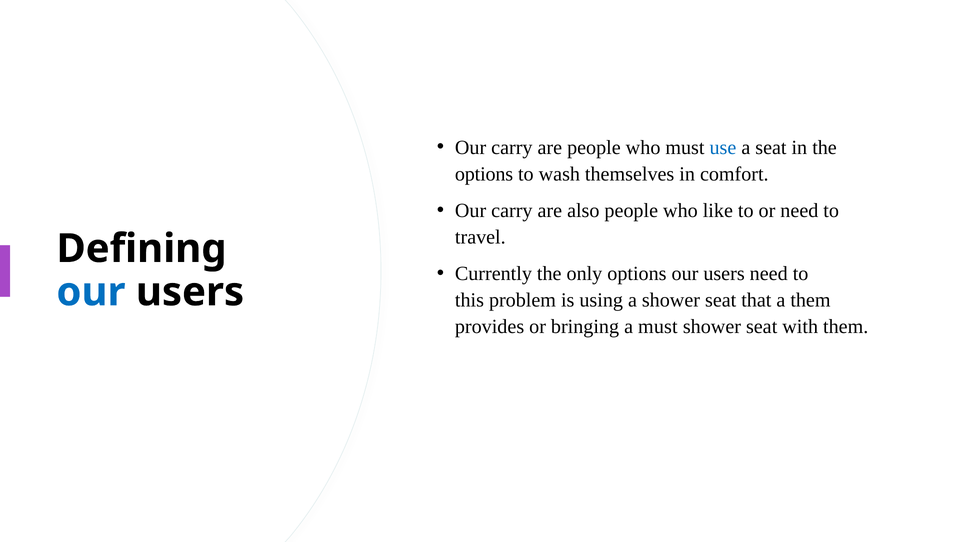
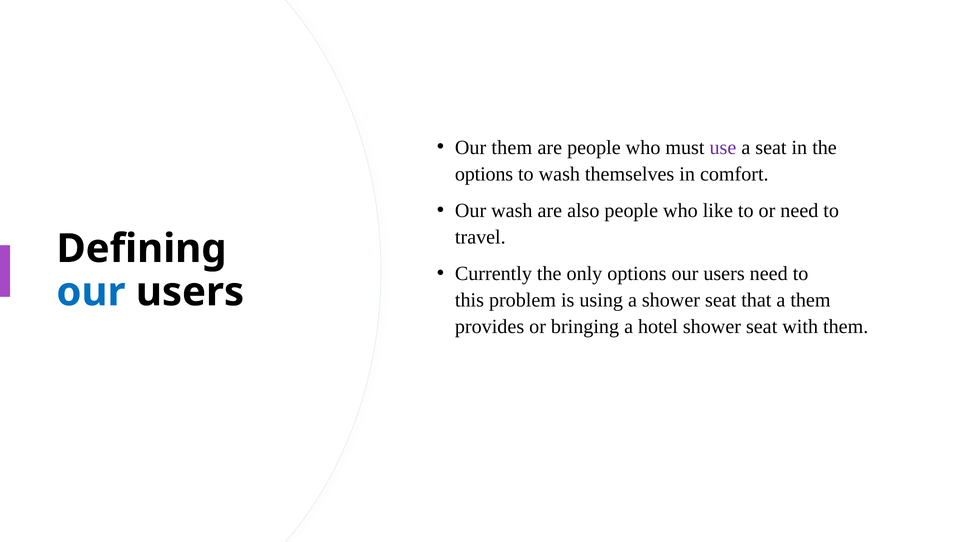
carry: carry -> them (512, 148)
use colour: blue -> purple (723, 148)
carry: carry -> wash (512, 211)
a must: must -> hotel (658, 327)
